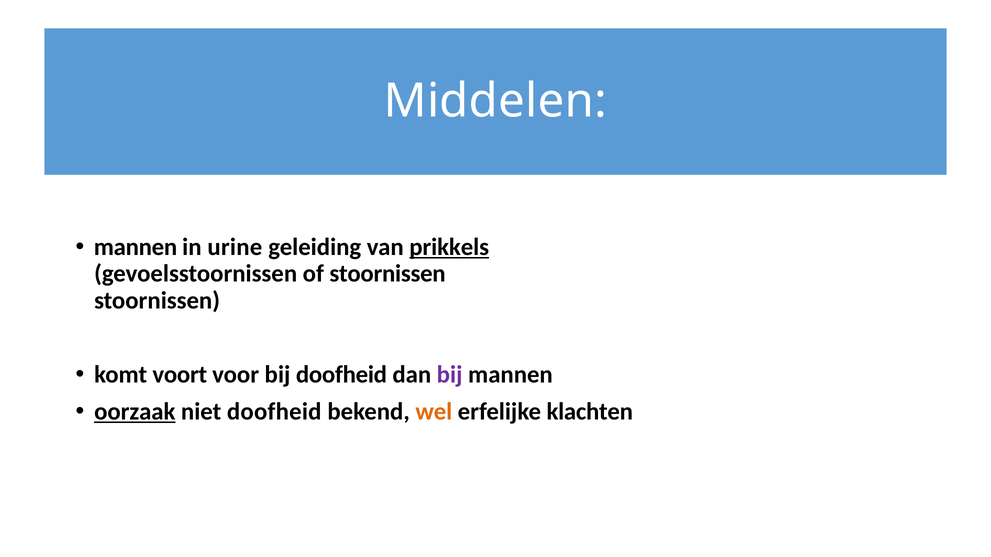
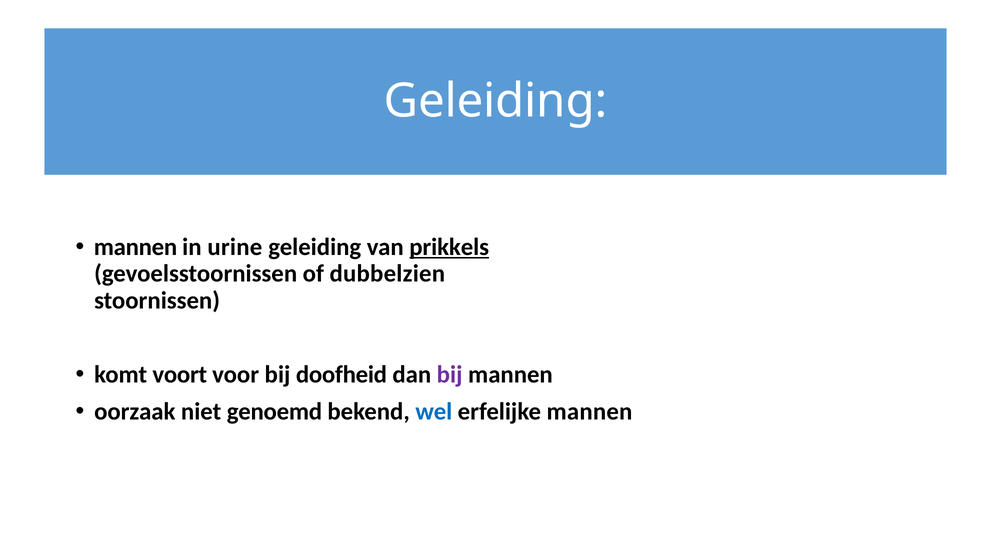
Middelen: Middelen -> Geleiding (496, 101)
of stoornissen: stoornissen -> dubbelzien (387, 274)
oorzaak underline: present -> none (135, 412)
niet doofheid: doofheid -> genoemd (274, 412)
wel colour: orange -> blue (434, 412)
erfelijke klachten: klachten -> mannen (590, 412)
